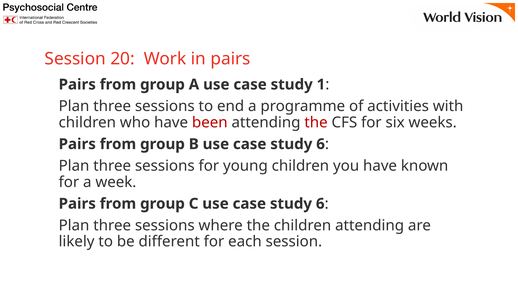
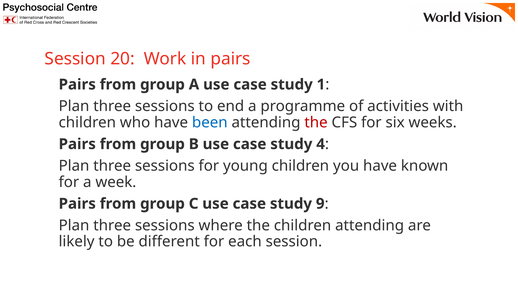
been colour: red -> blue (210, 123)
6: 6 -> 4 (321, 144)
6: 6 -> 9 (320, 204)
